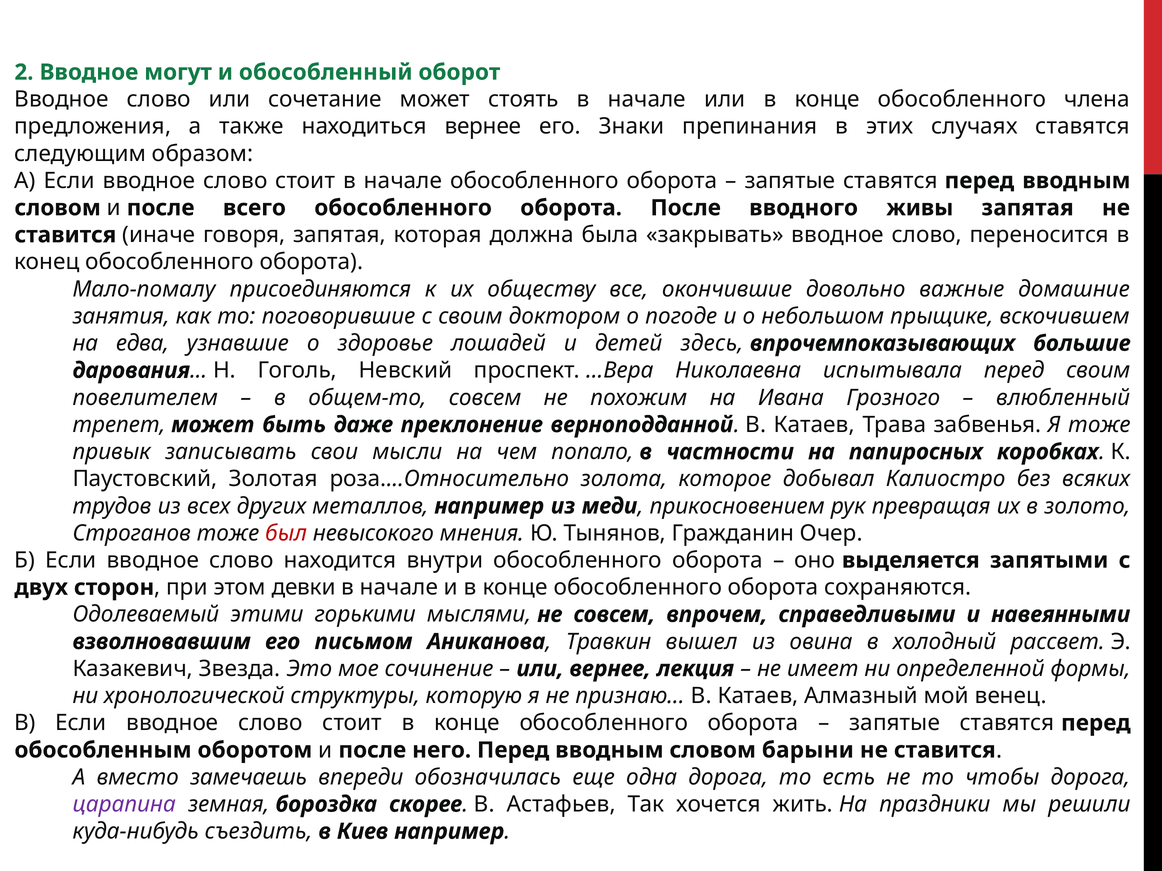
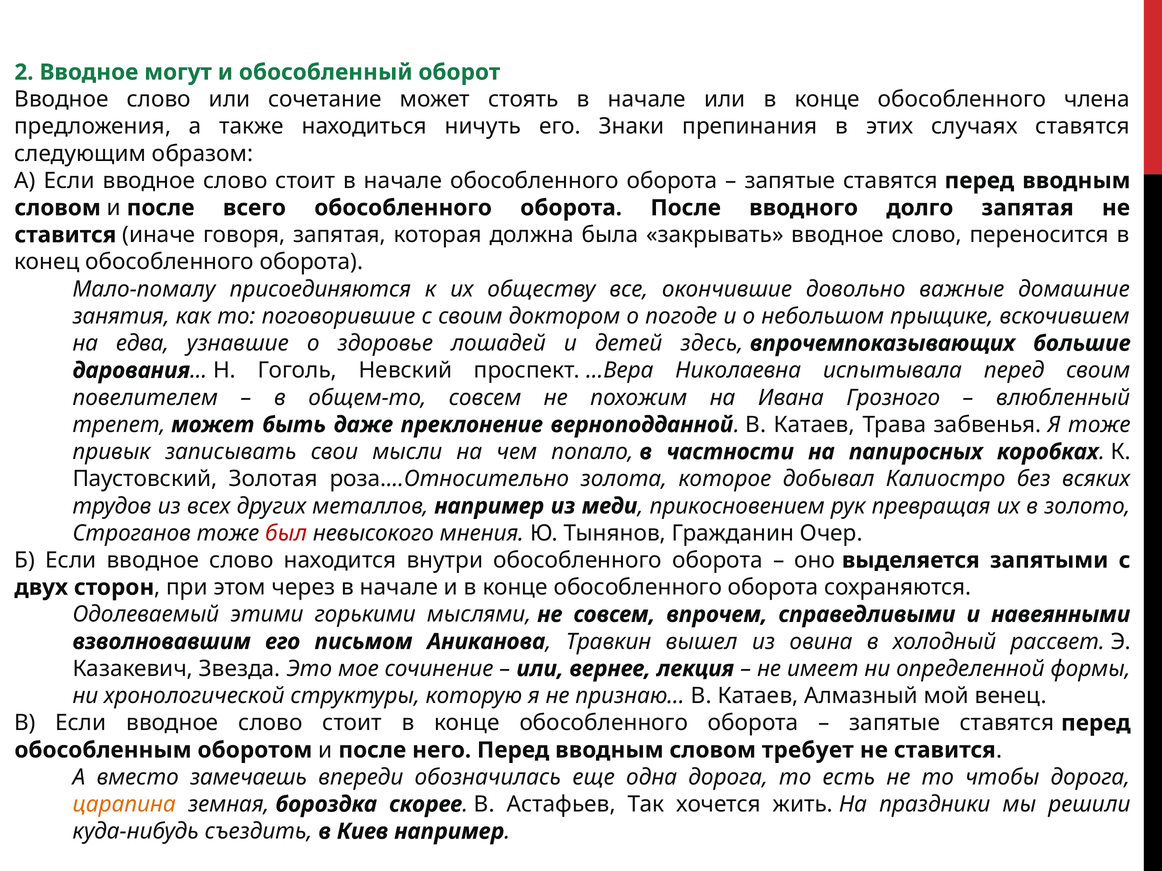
находиться вернее: вернее -> ничуть (483, 127)
живы: живы -> долго (920, 208)
девки: девки -> через (303, 588)
барыни: барыни -> требует (808, 750)
царапина colour: purple -> orange (124, 805)
